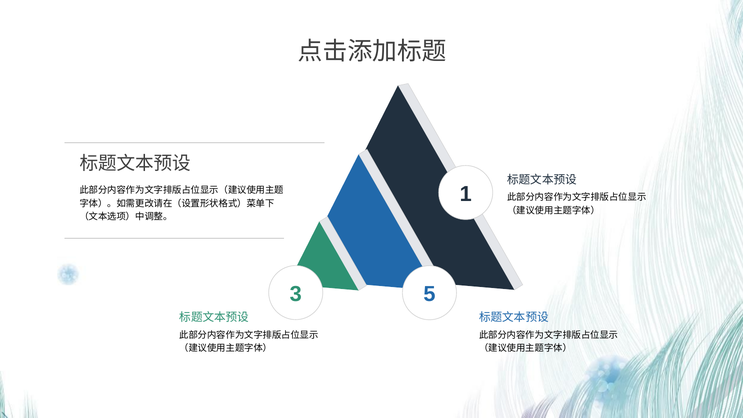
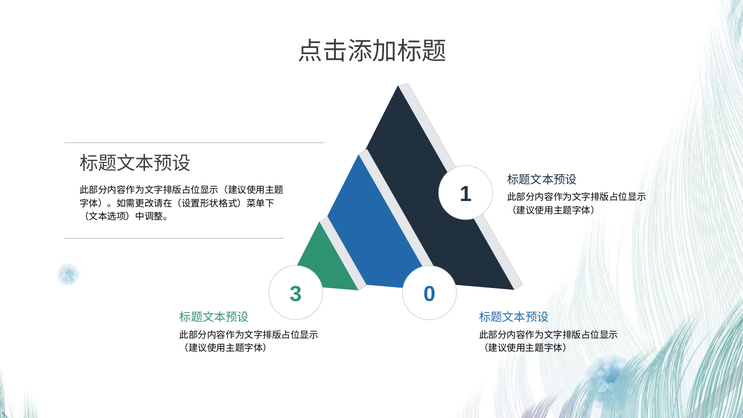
5: 5 -> 0 (430, 294)
